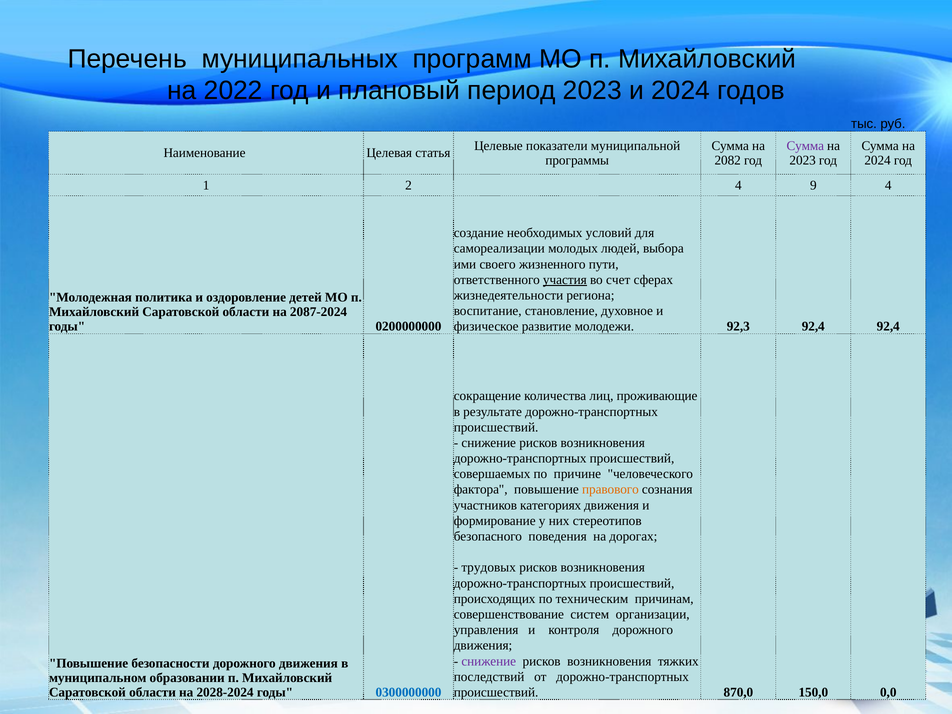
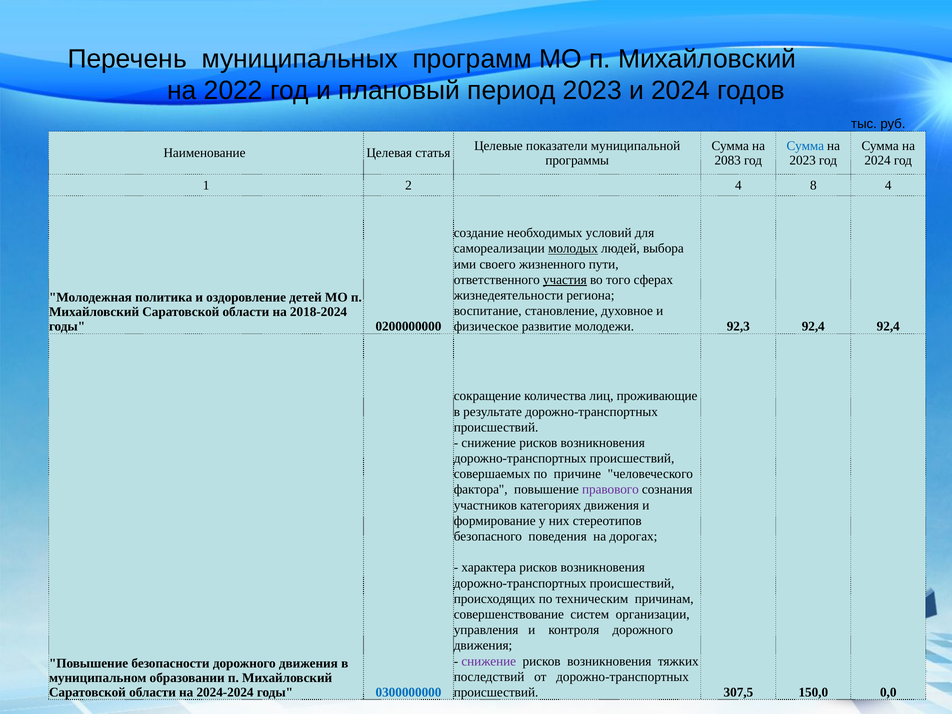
Сумма colour: purple -> blue (805, 146)
2082: 2082 -> 2083 (728, 160)
9: 9 -> 8 (813, 185)
молодых underline: none -> present (573, 249)
счет: счет -> того (618, 280)
2087-2024: 2087-2024 -> 2018-2024 (319, 312)
правового colour: orange -> purple (610, 490)
трудовых: трудовых -> характера (489, 568)
2028-2024: 2028-2024 -> 2024-2024 (225, 692)
870,0: 870,0 -> 307,5 (738, 692)
